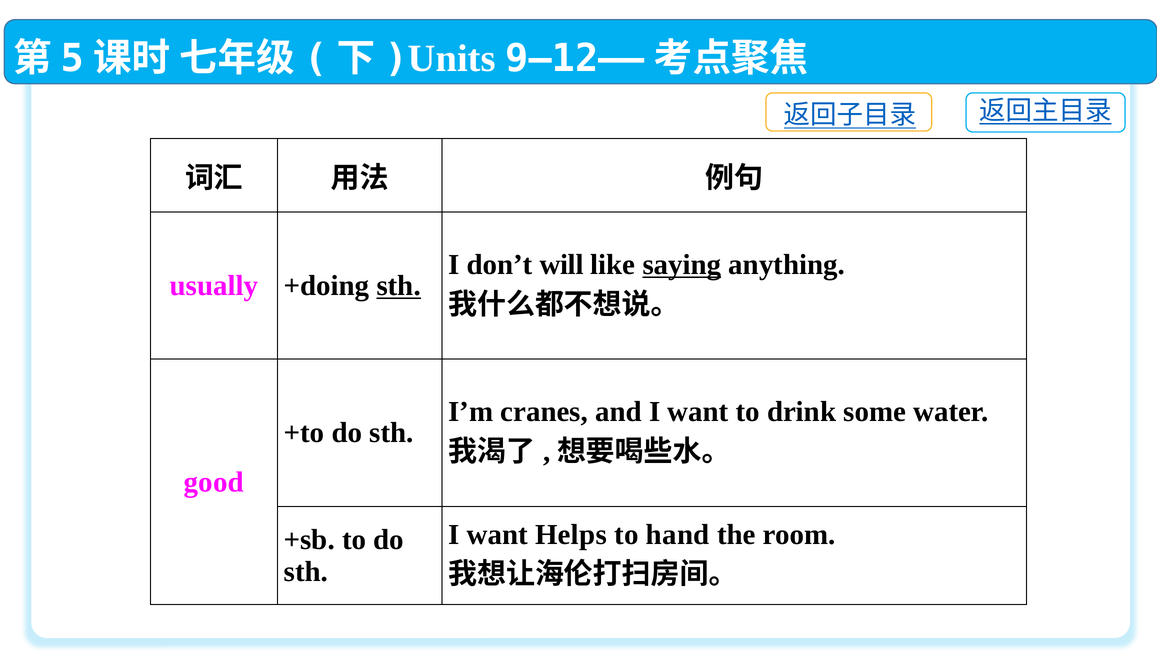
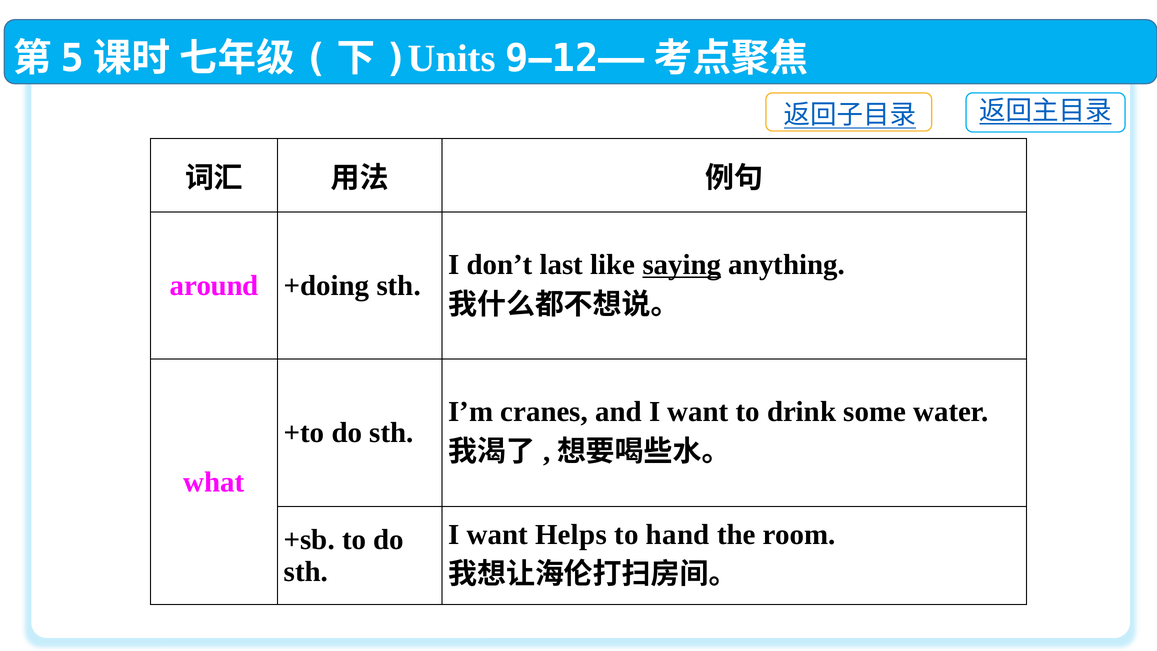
will: will -> last (561, 265)
usually: usually -> around (214, 286)
sth underline: present -> none (399, 286)
good: good -> what (214, 482)
